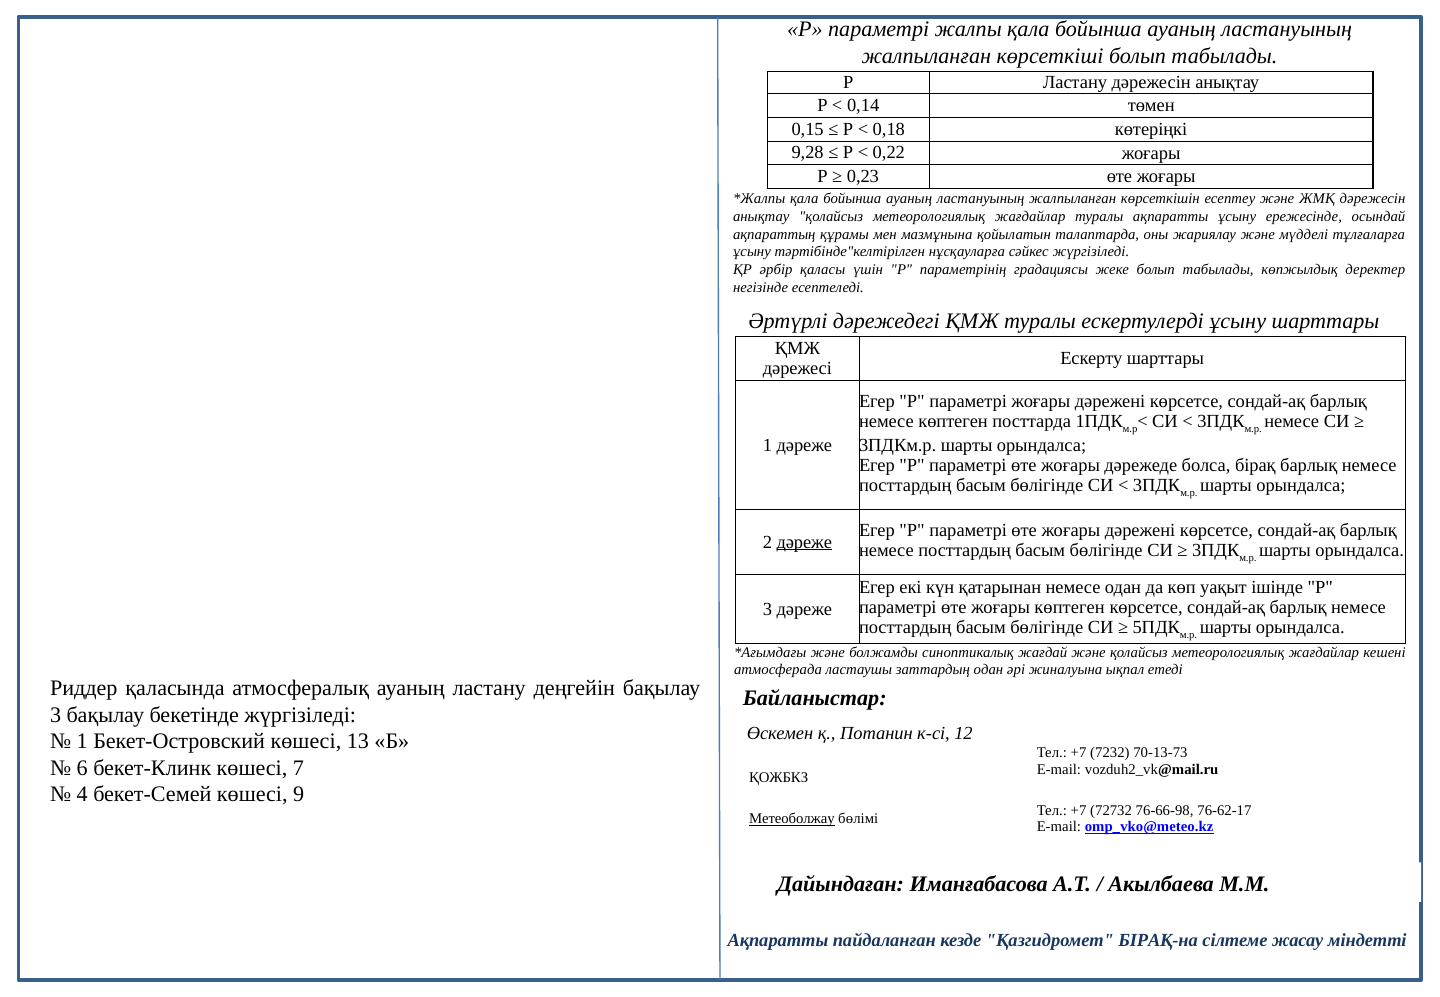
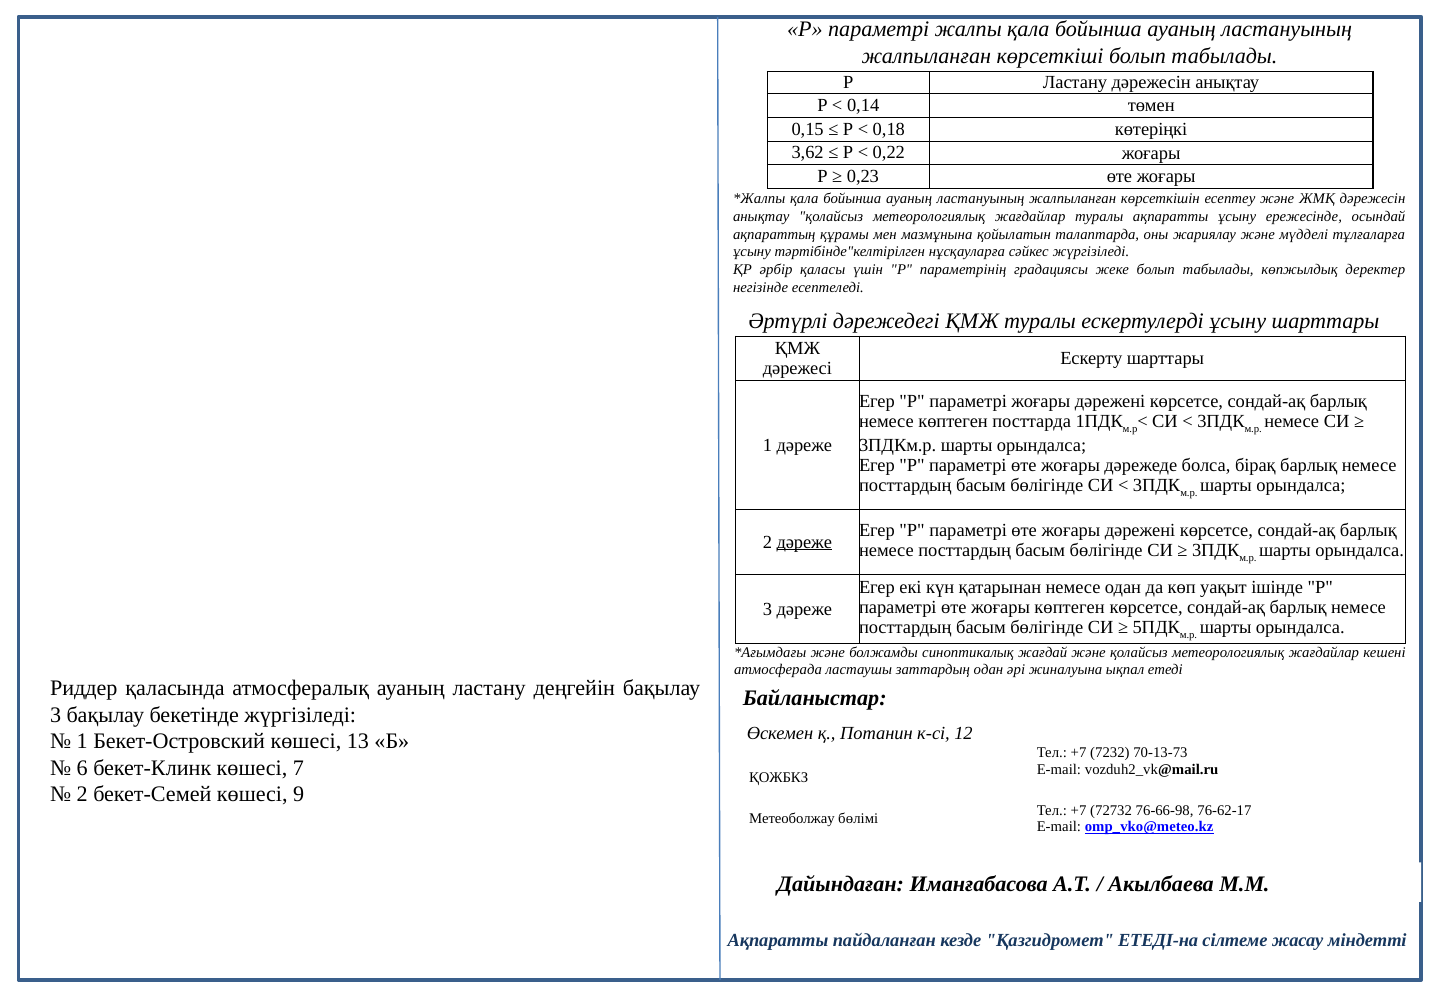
9,28: 9,28 -> 3,62 (808, 153)
4: 4 -> 2 (82, 795)
Метеоболжау underline: present -> none (792, 819)
БІРАҚ-на: БІРАҚ-на -> ЕТЕДІ-на (1158, 941)
